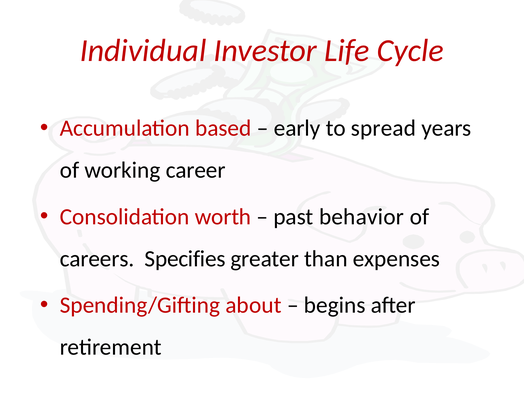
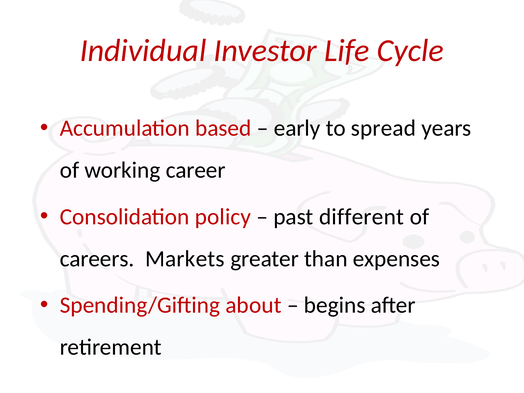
worth: worth -> policy (223, 217)
behavior: behavior -> different (362, 217)
Specifies: Specifies -> Markets (185, 259)
